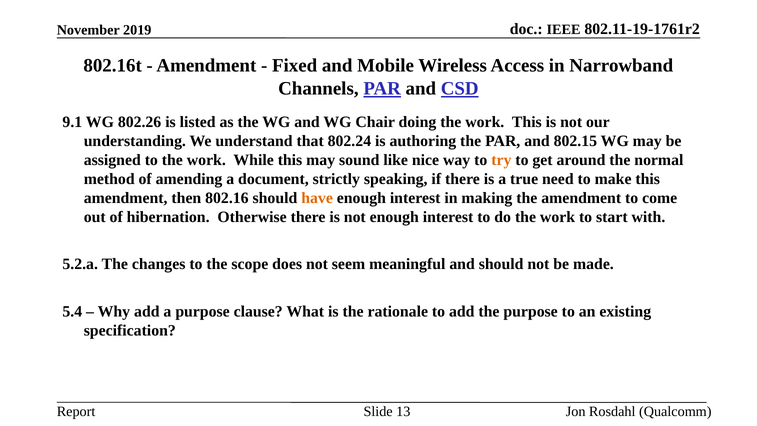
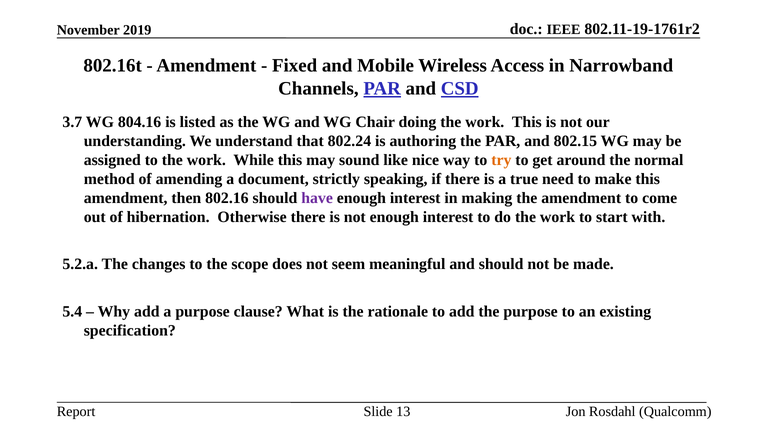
9.1: 9.1 -> 3.7 (72, 122)
802.26: 802.26 -> 804.16 (140, 122)
have colour: orange -> purple (317, 198)
